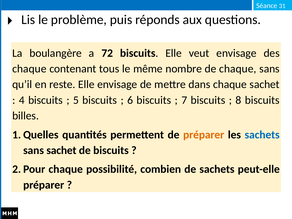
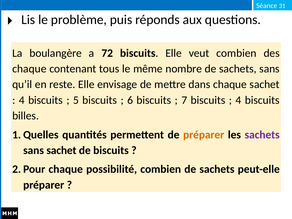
veut envisage: envisage -> combien (236, 53)
nombre de chaque: chaque -> sachets (238, 69)
8: 8 -> 4 (238, 100)
sachets colour: blue -> purple (262, 135)
